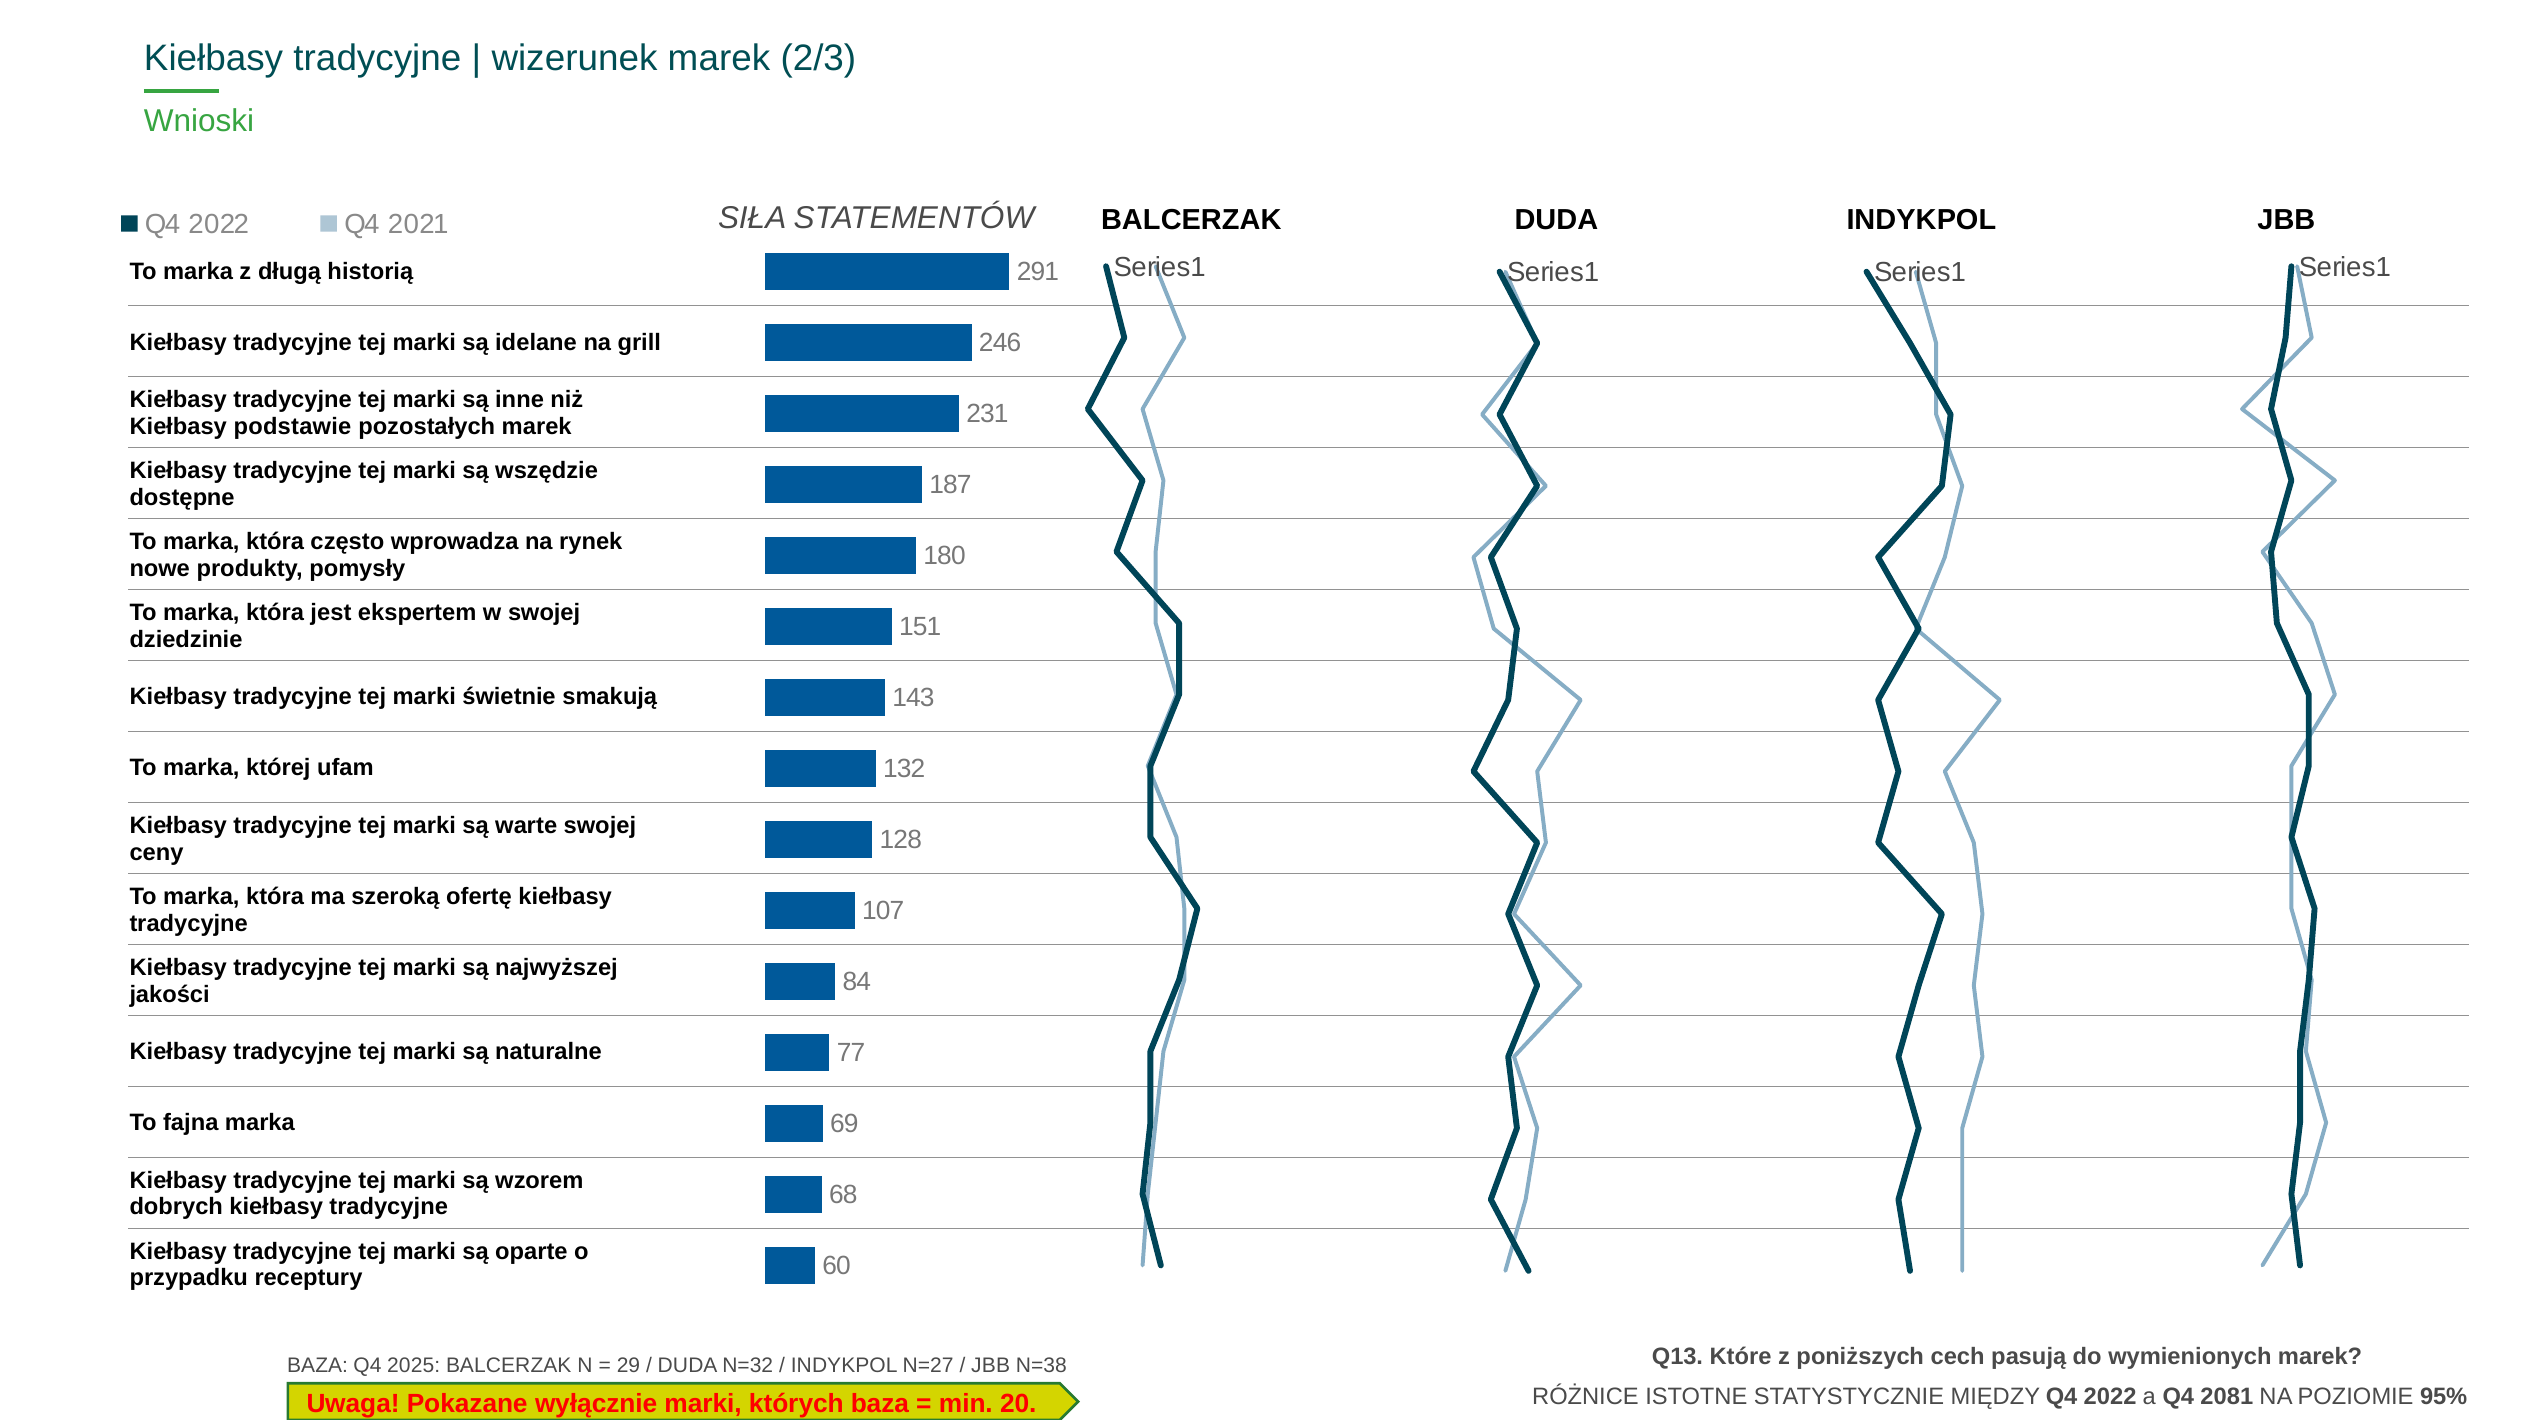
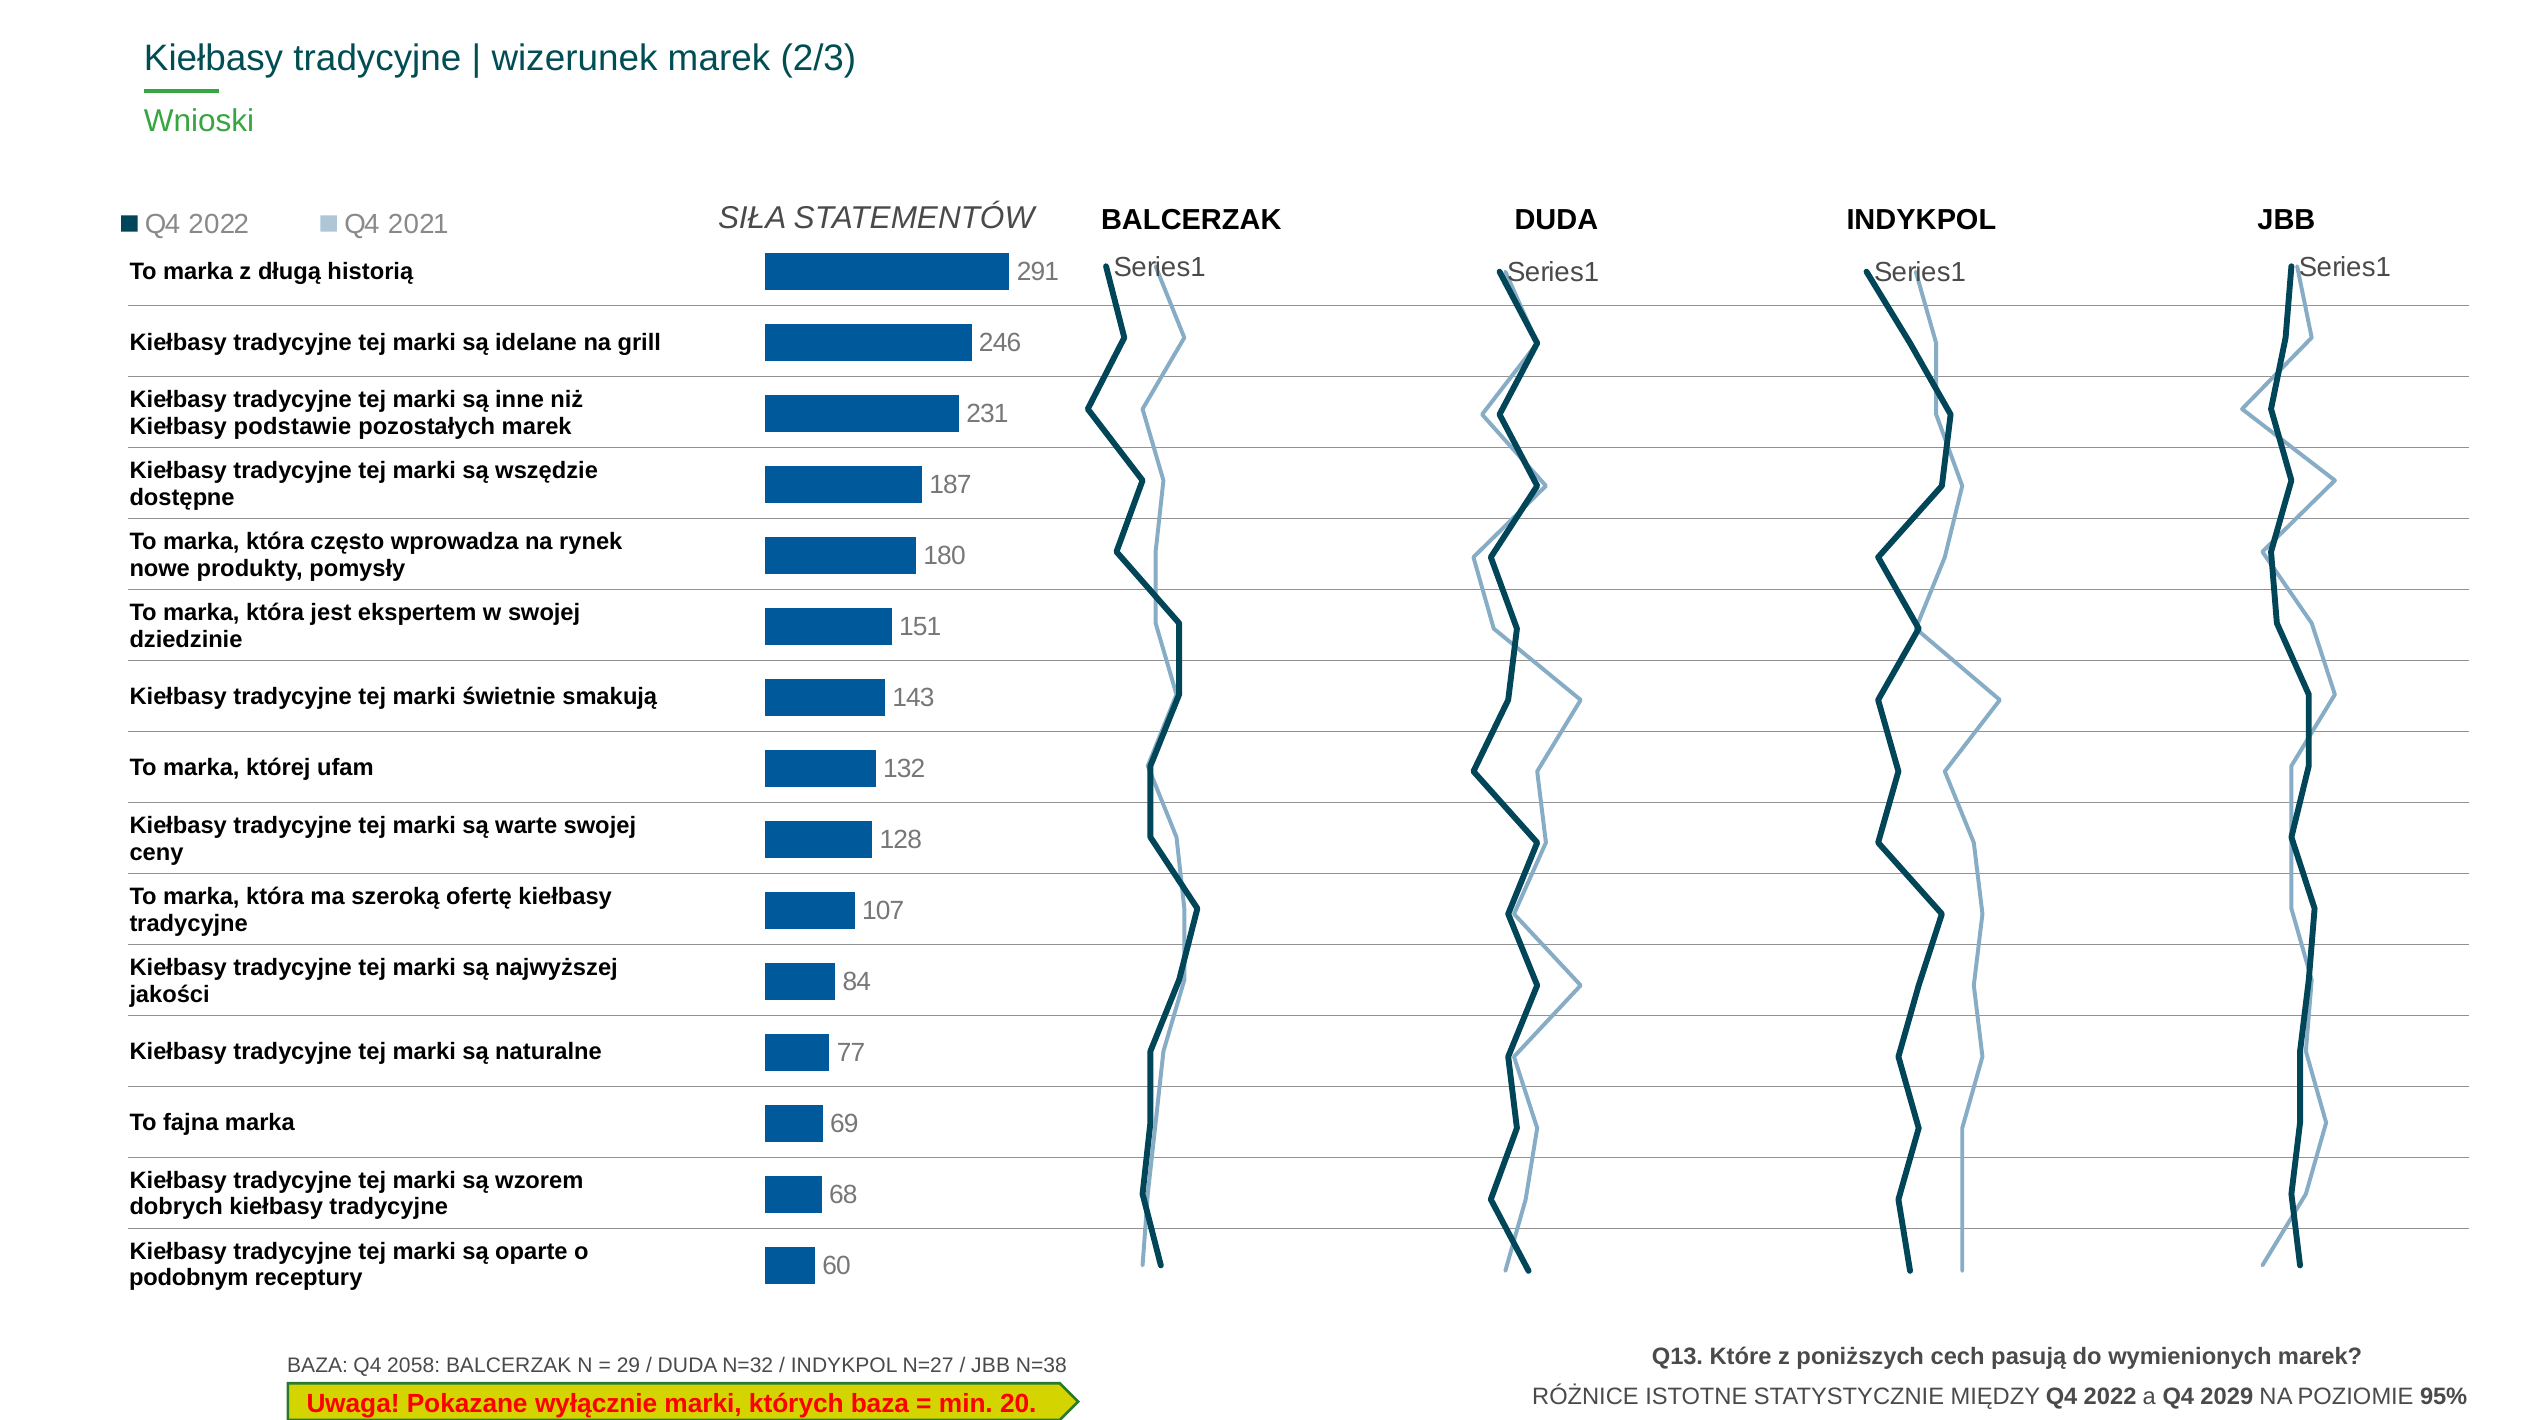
przypadku: przypadku -> podobnym (189, 1278)
2025: 2025 -> 2058 (414, 1365)
2081: 2081 -> 2029 (2227, 1397)
